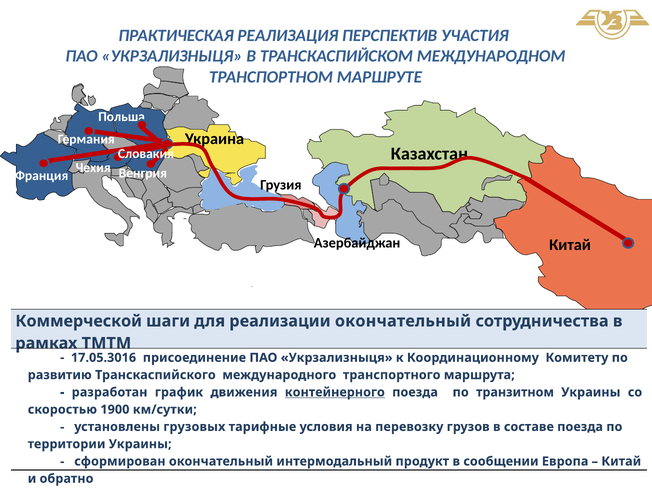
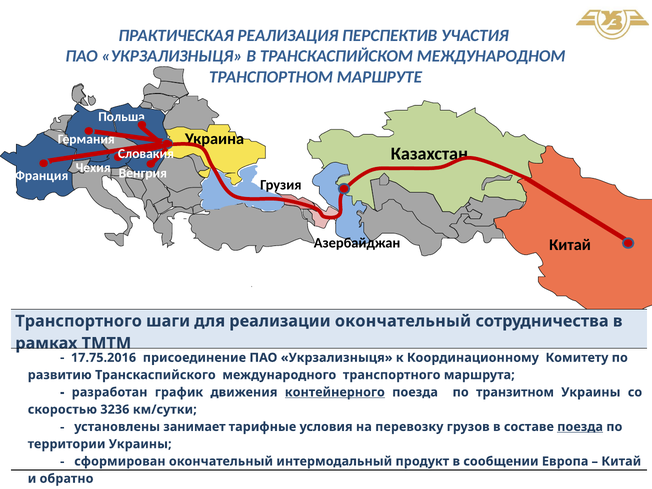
Коммерческой: Коммерческой -> Транспортного (79, 321)
17.05.3016: 17.05.3016 -> 17.75.2016 (104, 358)
1900: 1900 -> 3236 (115, 410)
грузовых: грузовых -> занимает (194, 427)
поезда underline: none -> present (580, 427)
